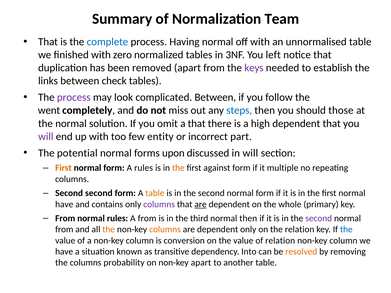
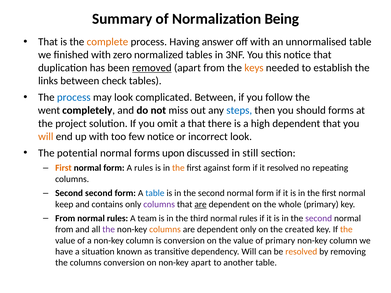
Team: Team -> Being (282, 19)
complete colour: blue -> orange (107, 42)
Having normal: normal -> answer (218, 42)
left: left -> this (273, 55)
removed underline: none -> present (152, 68)
keys colour: purple -> orange (254, 68)
process colour: purple -> blue (74, 97)
should those: those -> forms (341, 110)
the normal: normal -> project (71, 124)
will colour: purple -> orange (46, 137)
few entity: entity -> notice (161, 137)
incorrect part: part -> look (241, 137)
in will: will -> still (250, 153)
it multiple: multiple -> resolved (283, 168)
table colour: orange -> blue (155, 193)
have: have -> keep (64, 204)
A from: from -> team (147, 219)
third normal then: then -> rules (248, 219)
the colour: orange -> purple (109, 230)
the relation: relation -> created (300, 230)
the colour: blue -> orange (346, 230)
of relation: relation -> primary (280, 241)
dependency Into: Into -> Will (249, 252)
columns probability: probability -> conversion (124, 263)
